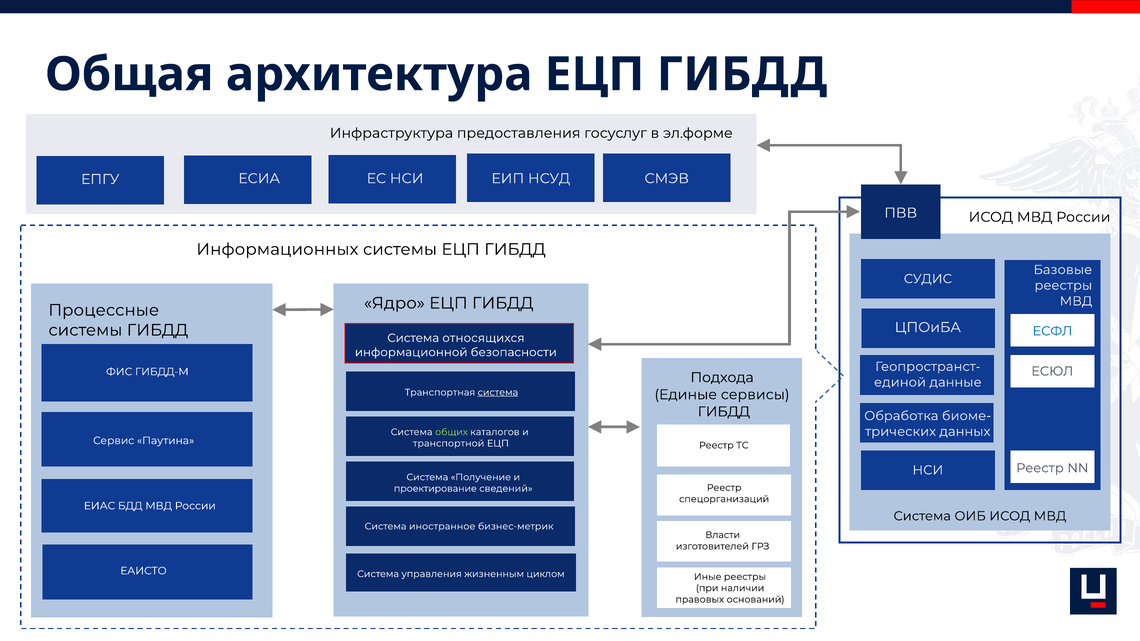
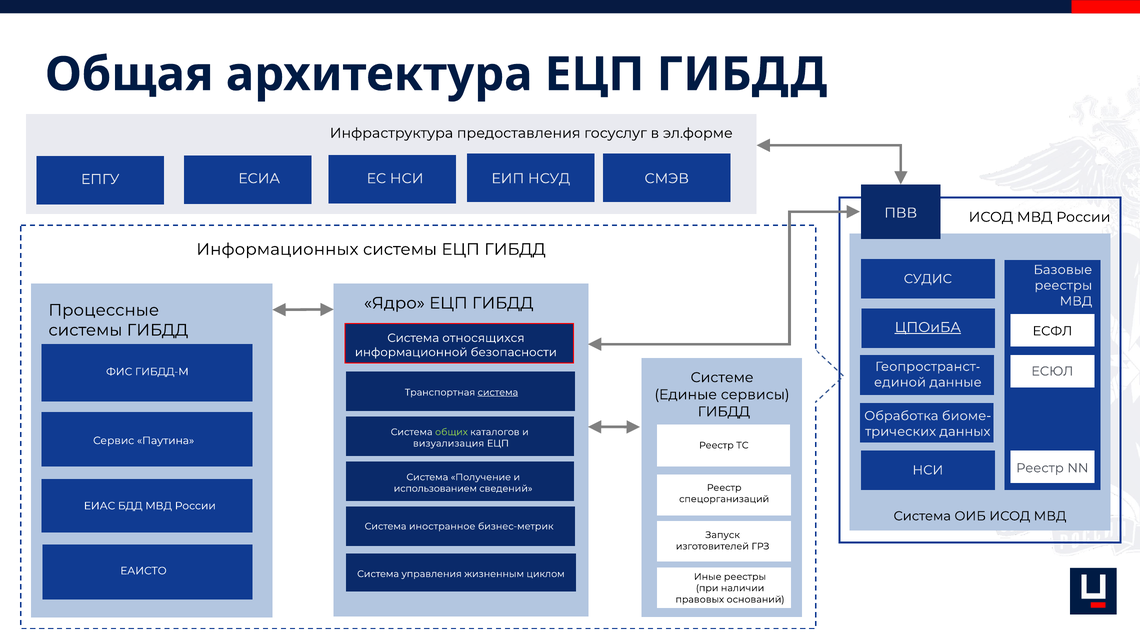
ЦПОиБА underline: none -> present (928, 327)
ЕСФЛ colour: blue -> black (1052, 331)
Подхода: Подхода -> Системе (722, 378)
транспортной: транспортной -> визуализация (449, 444)
проектирование: проектирование -> использованием (435, 489)
Власти: Власти -> Запуск (723, 535)
